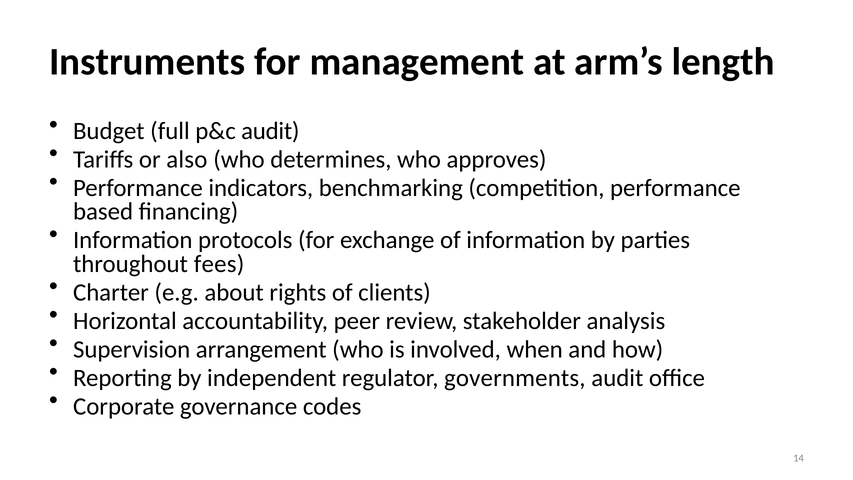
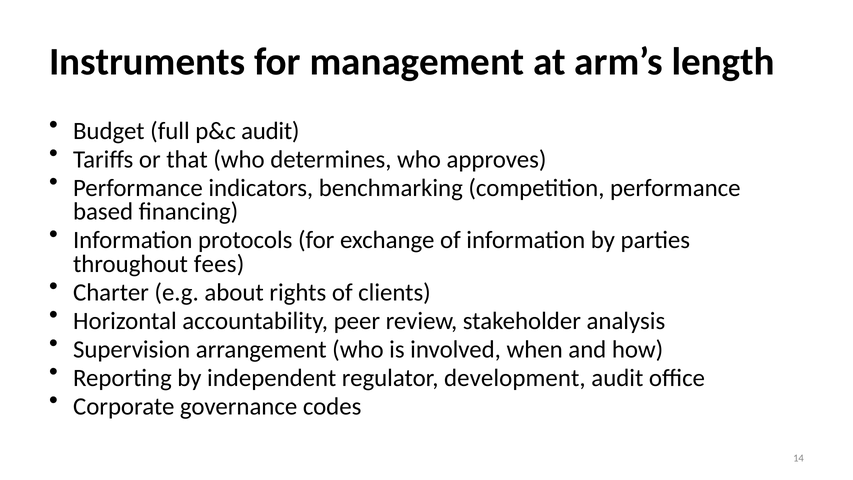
also: also -> that (187, 159)
governments: governments -> development (515, 378)
